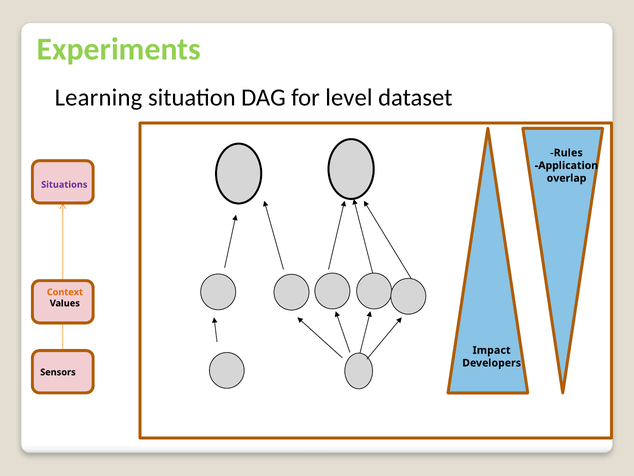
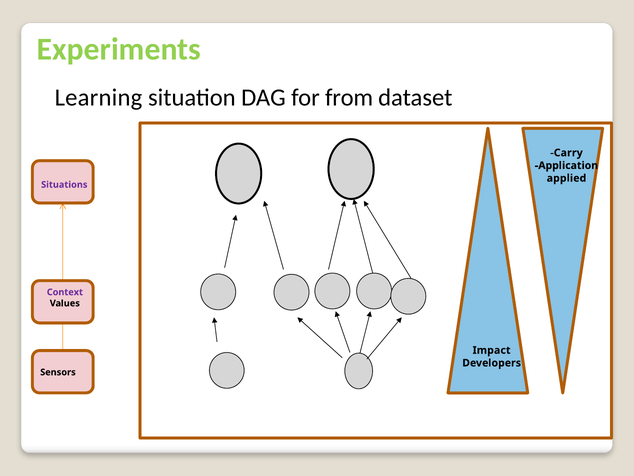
level: level -> from (349, 98)
Rules: Rules -> Carry (566, 153)
overlap: overlap -> applied (566, 178)
Context colour: orange -> purple (65, 292)
